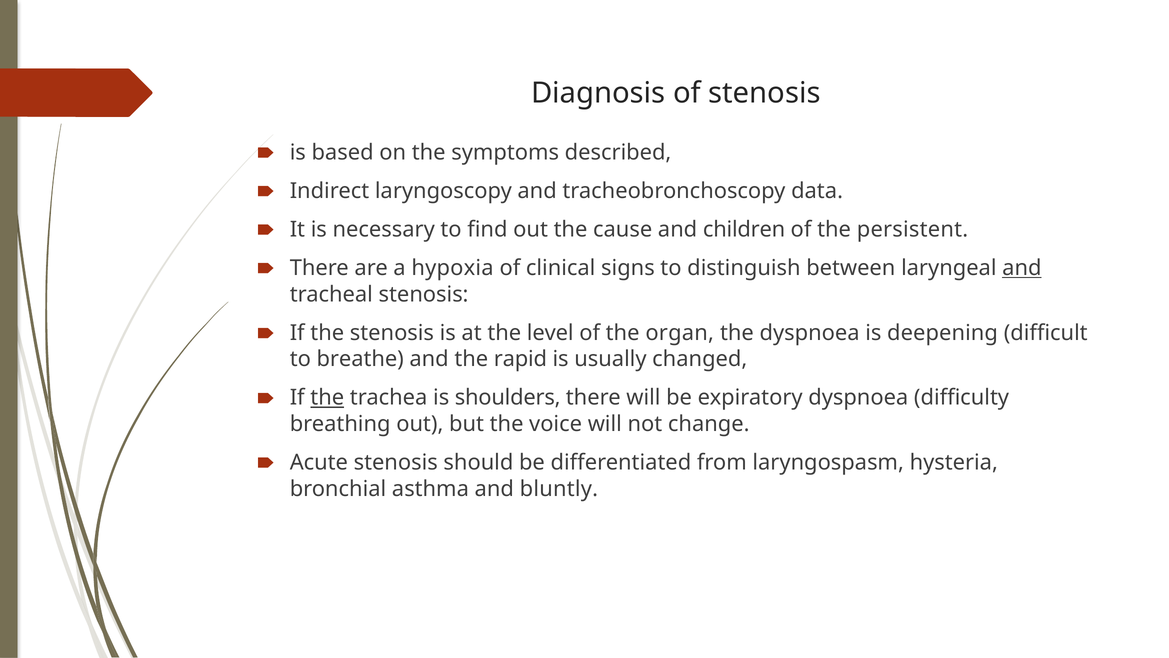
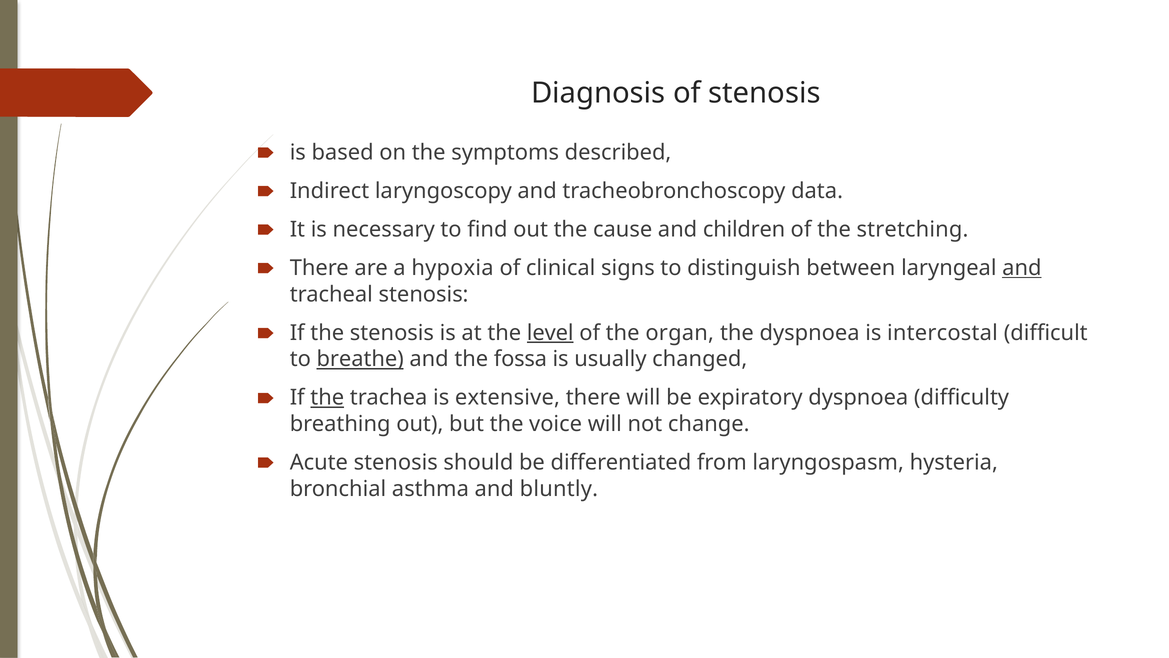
persistent: persistent -> stretching (913, 229)
level underline: none -> present (550, 333)
deepening: deepening -> intercostal (942, 333)
breathe underline: none -> present (360, 359)
rapid: rapid -> fossa (520, 359)
shoulders: shoulders -> extensive (507, 397)
